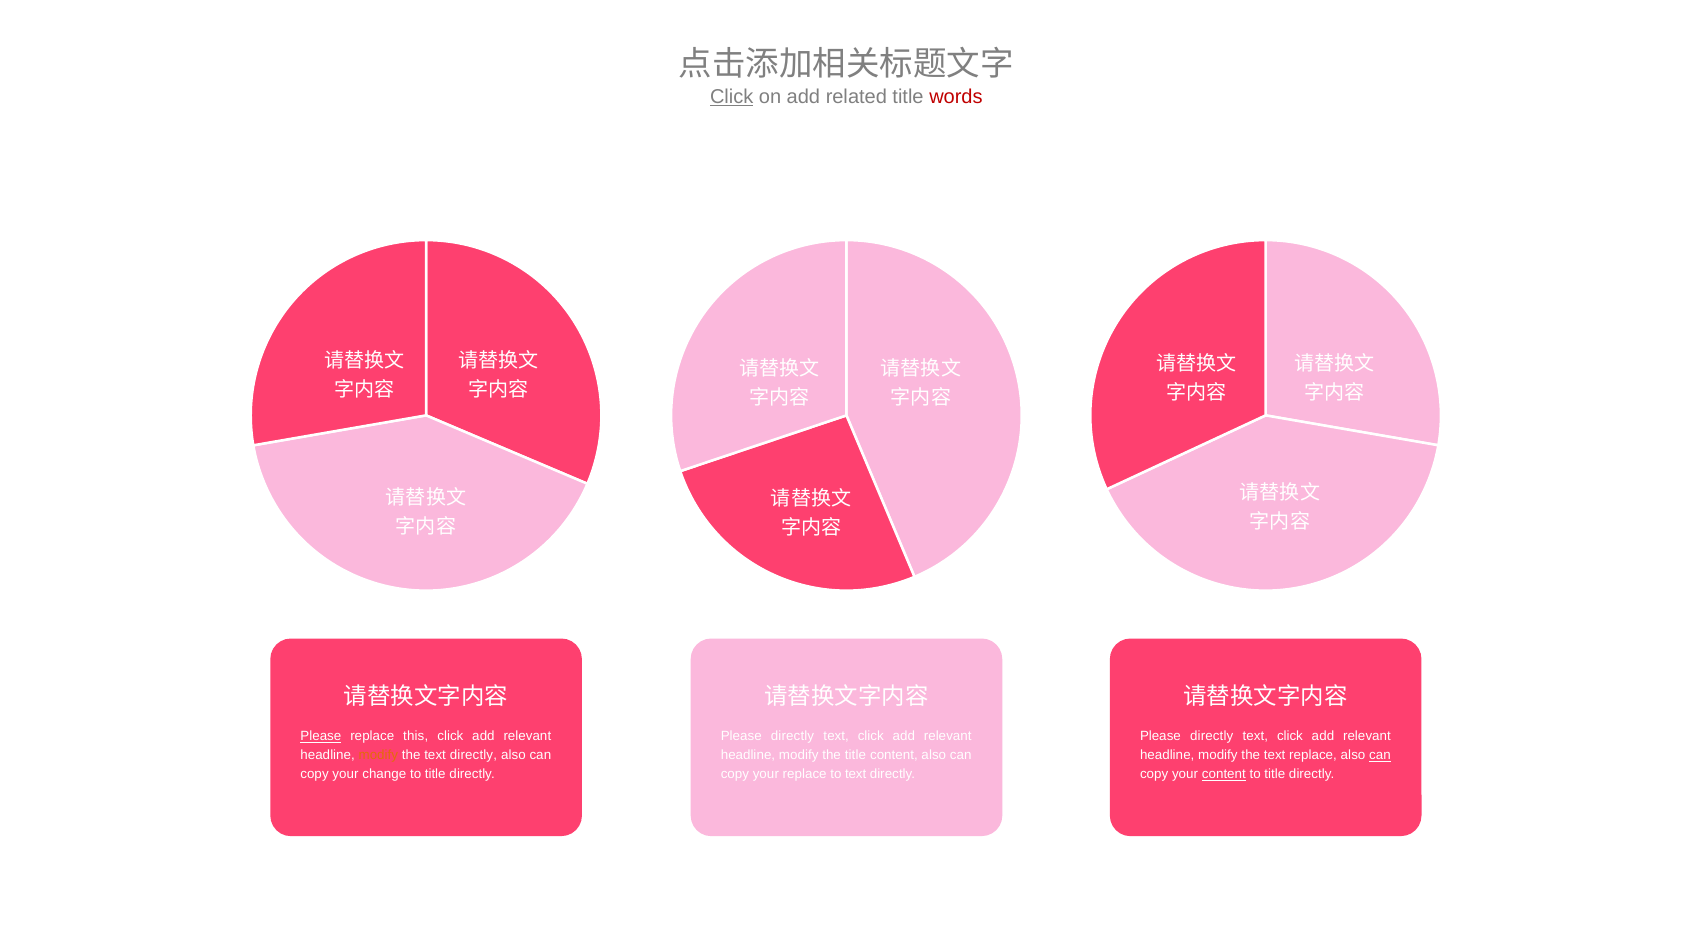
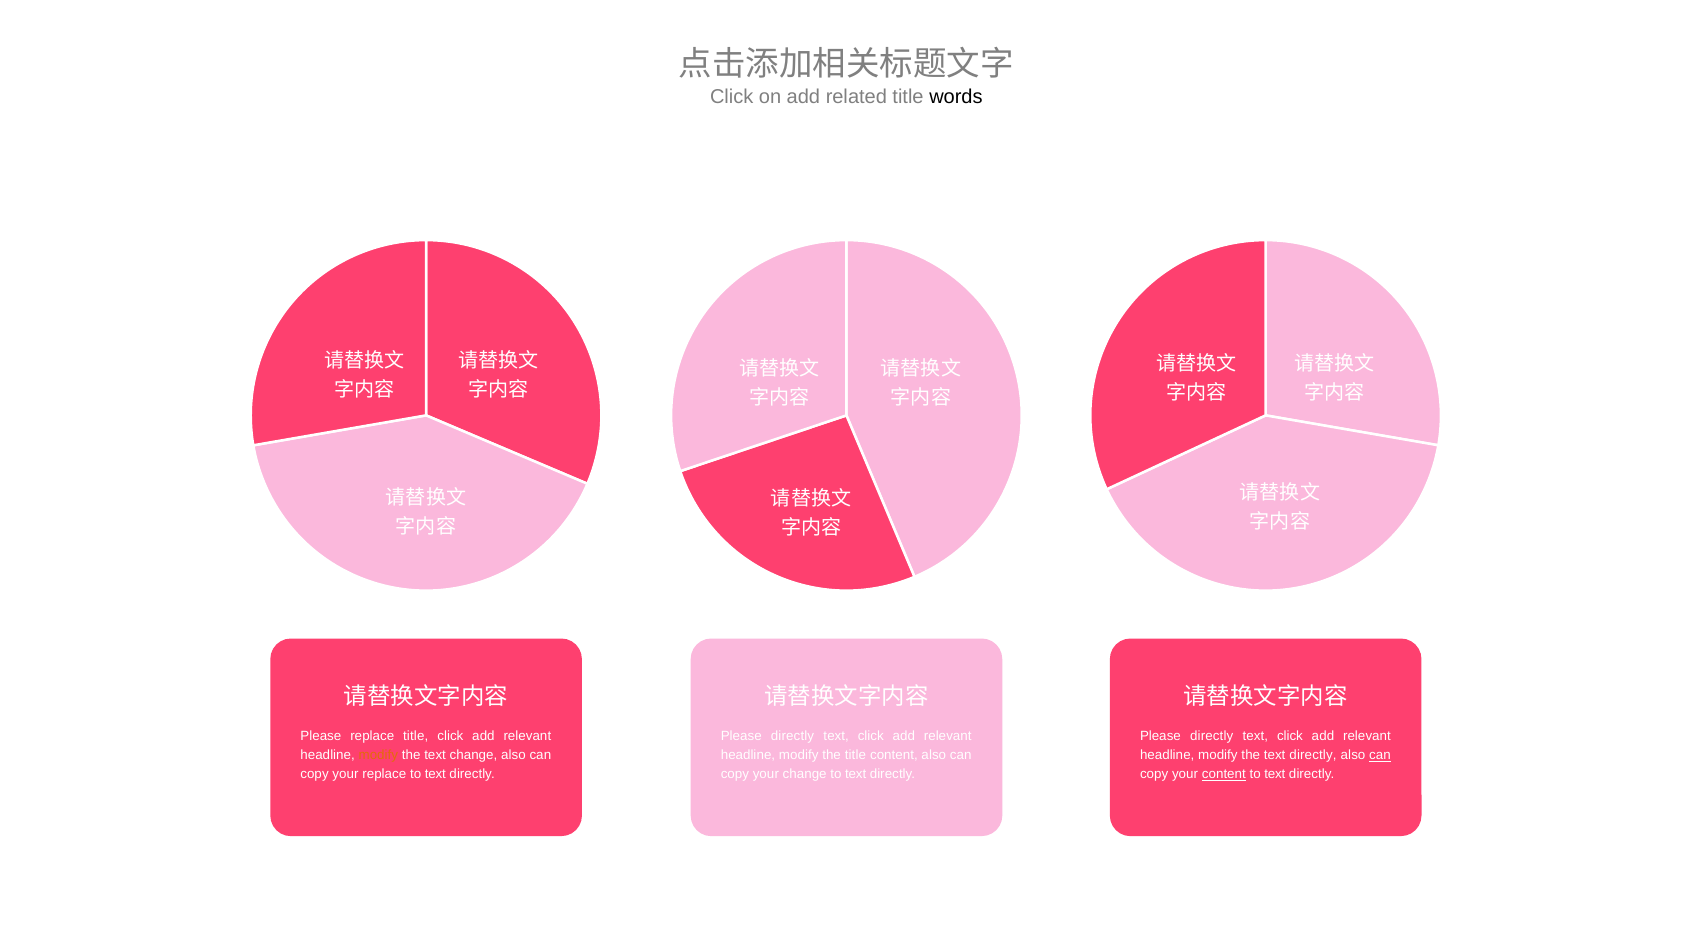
Click underline: present -> none (732, 97)
words colour: red -> black (956, 97)
Please underline: present -> none (321, 736)
replace this: this -> title (416, 736)
the text directly: directly -> change (473, 756)
the text replace: replace -> directly (1313, 756)
your change: change -> replace (384, 775)
title: title -> text (435, 775)
your replace: replace -> change (805, 775)
title: title -> text (1275, 775)
